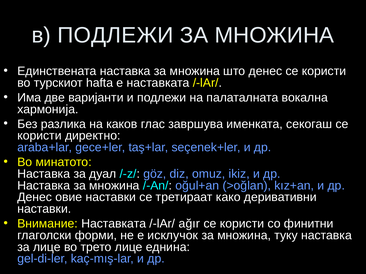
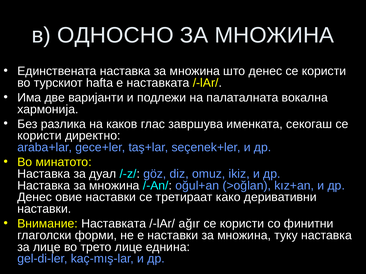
в ПОДЛЕЖИ: ПОДЛЕЖИ -> ОДНОСНО (115, 35)
е исклучок: исклучок -> наставки (173, 236)
